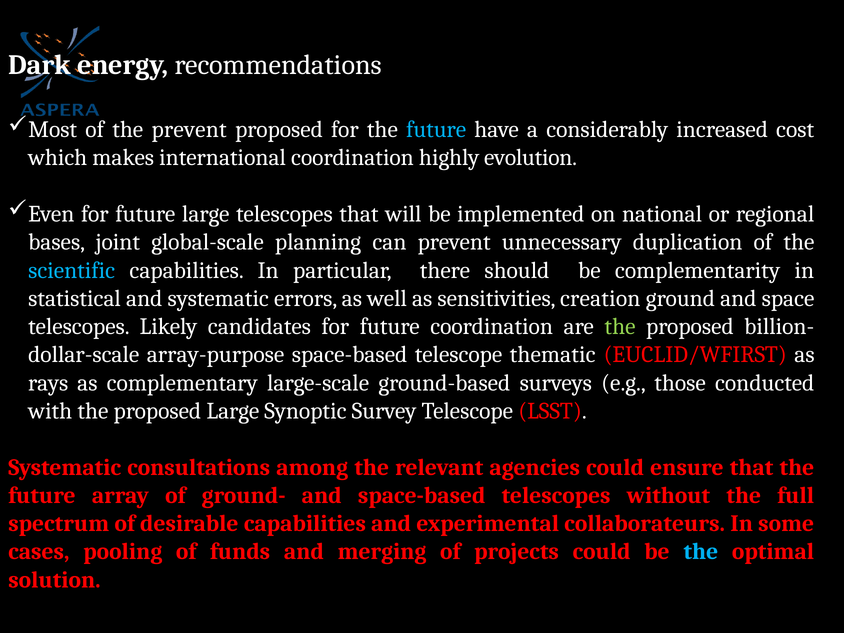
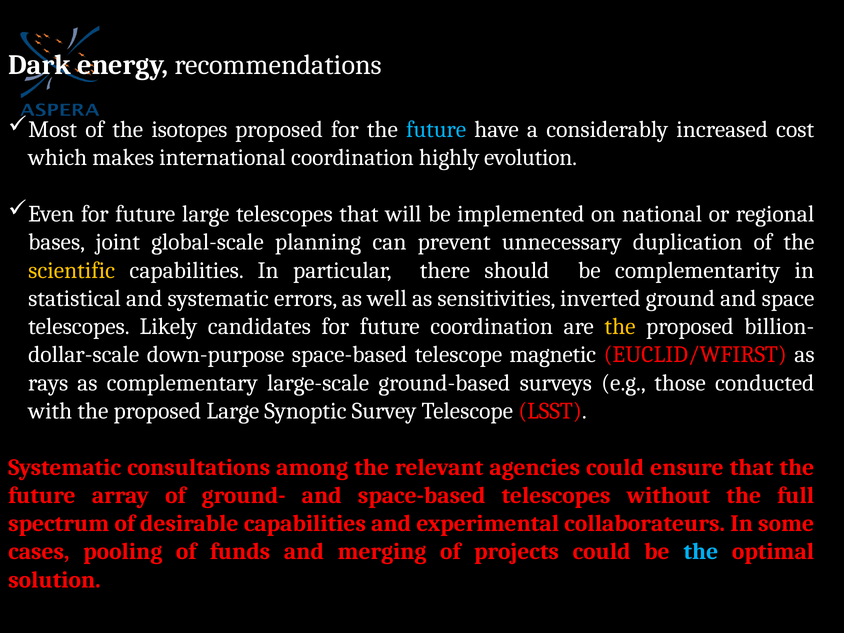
the prevent: prevent -> isotopes (189, 130)
scientific colour: light blue -> yellow (72, 270)
creation: creation -> inverted (600, 298)
the colour: light green -> yellow (620, 327)
array-purpose: array-purpose -> down-purpose (216, 355)
thematic: thematic -> magnetic (553, 355)
